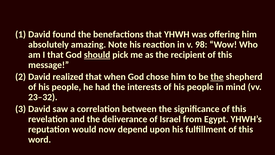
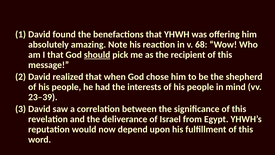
98: 98 -> 68 (201, 44)
the underline: present -> none (217, 77)
23–32: 23–32 -> 23–39 (43, 97)
